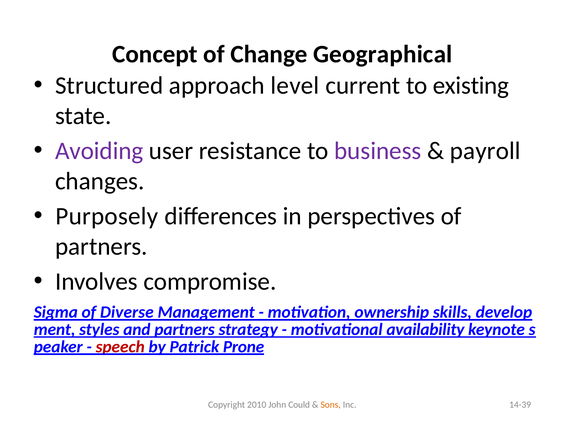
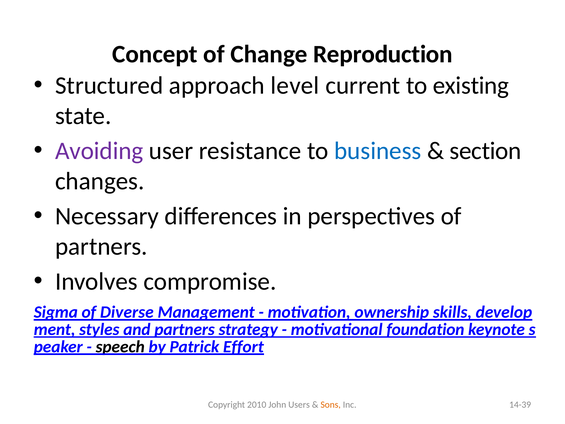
Geographical: Geographical -> Reproduction (383, 54)
business colour: purple -> blue (378, 151)
payroll: payroll -> section (486, 151)
Purposely: Purposely -> Necessary (107, 216)
availability: availability -> foundation (425, 329)
speech colour: red -> black (120, 347)
Prone: Prone -> Effort (243, 347)
Could: Could -> Users (299, 405)
